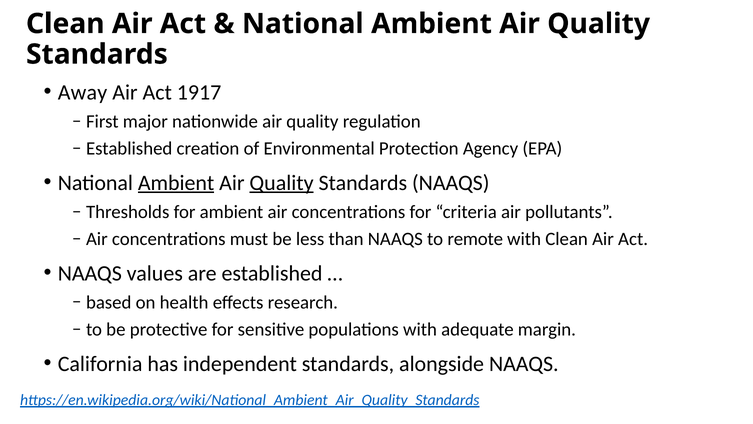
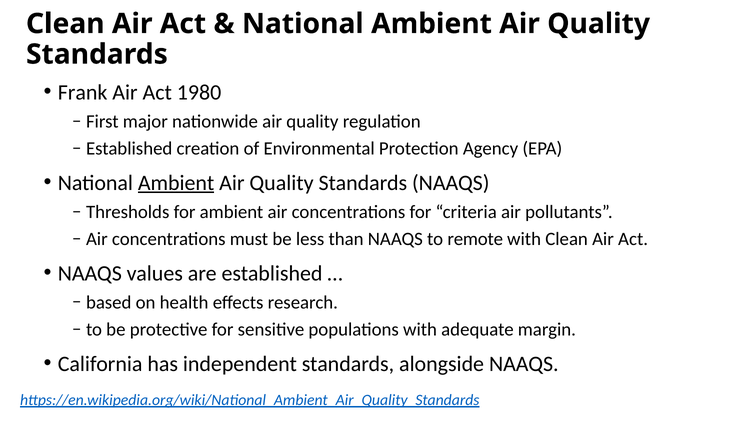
Away: Away -> Frank (83, 92)
1917: 1917 -> 1980 (199, 92)
Quality underline: present -> none (282, 183)
